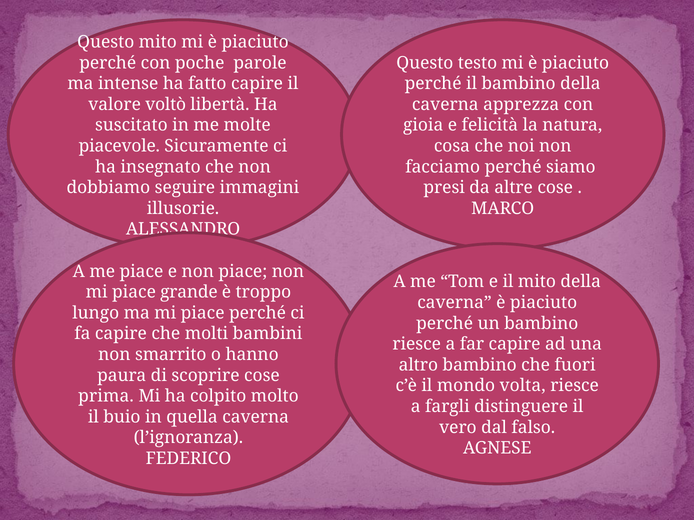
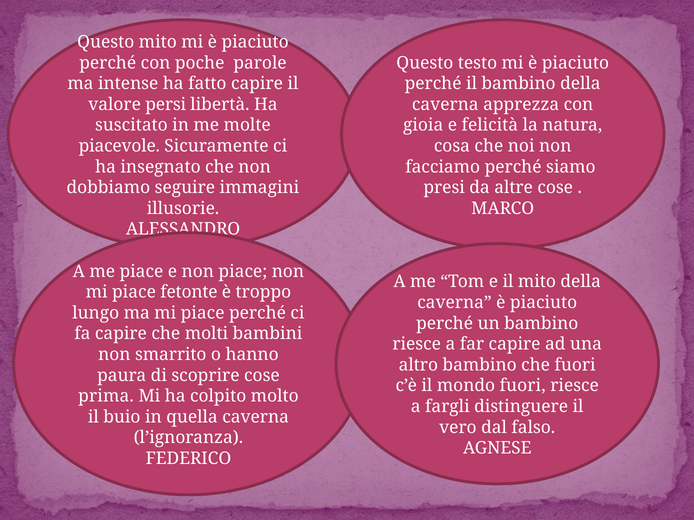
voltò: voltò -> persi (166, 105)
piace grande: grande -> fetonte (189, 292)
mondo volta: volta -> fuori (523, 386)
